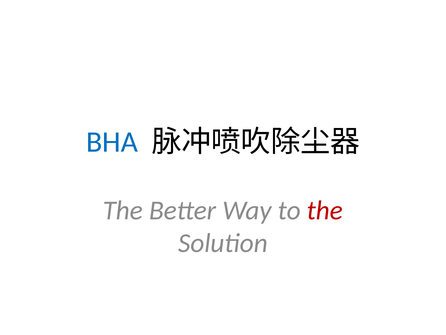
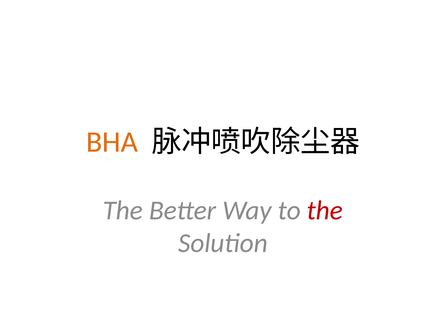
BHA colour: blue -> orange (112, 142)
